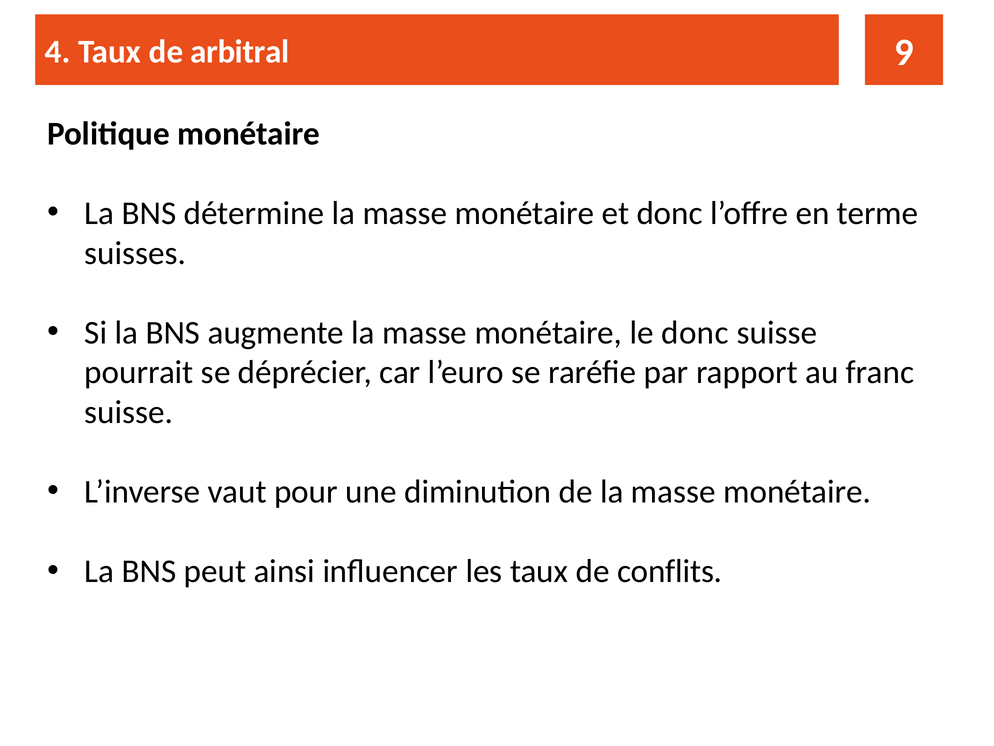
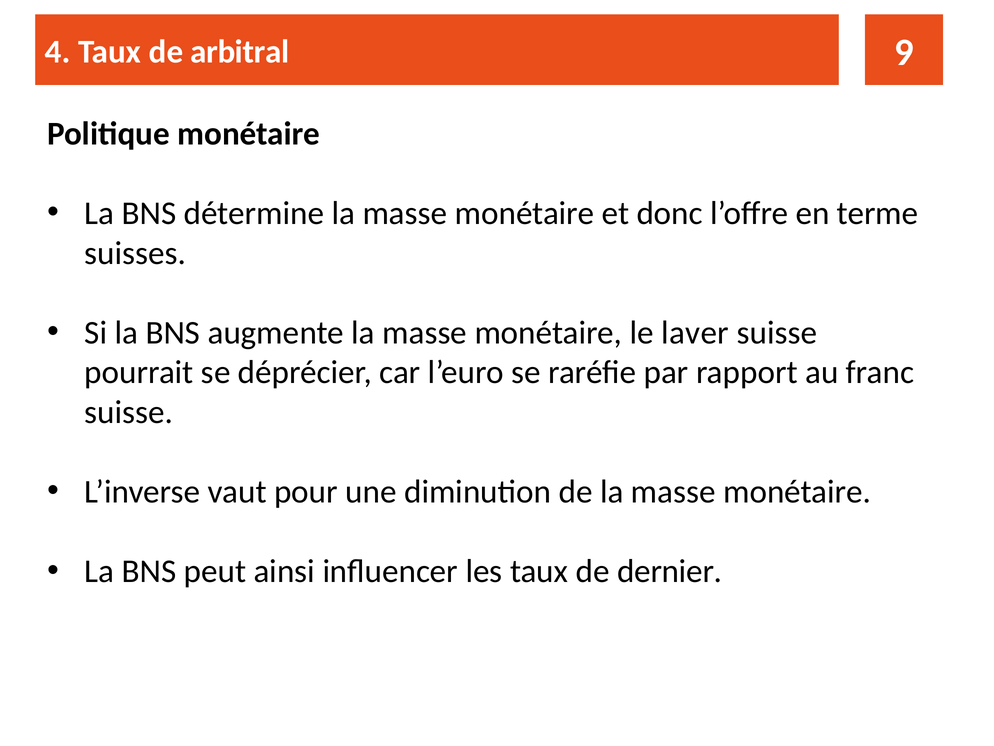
le donc: donc -> laver (695, 333)
conflits: conflits -> dernier (670, 571)
